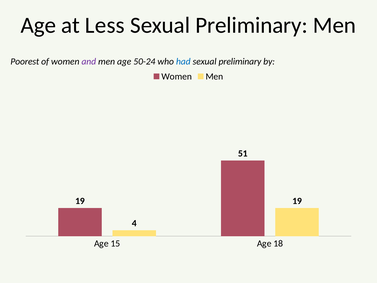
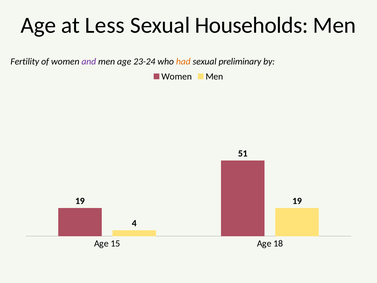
Preliminary: Preliminary -> Households (252, 25)
Poorest: Poorest -> Fertility (25, 62)
50-24: 50-24 -> 23-24 (144, 62)
had colour: blue -> orange (183, 62)
